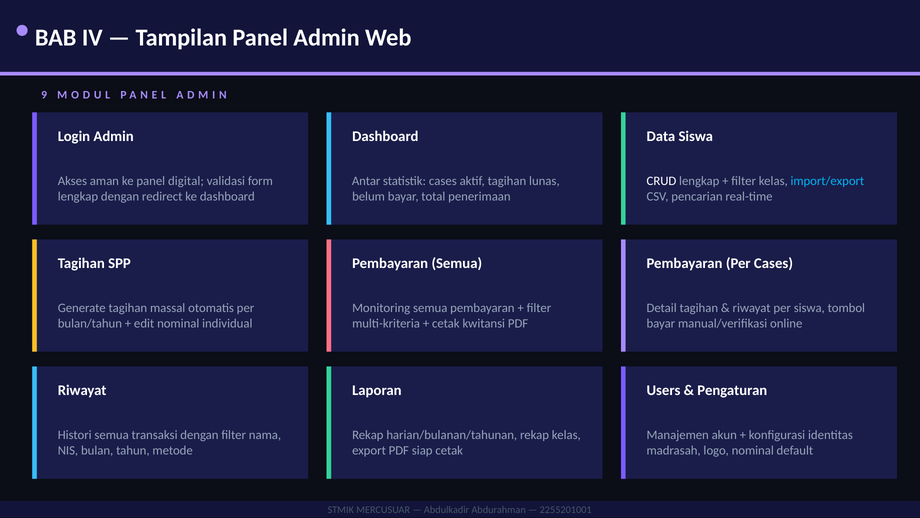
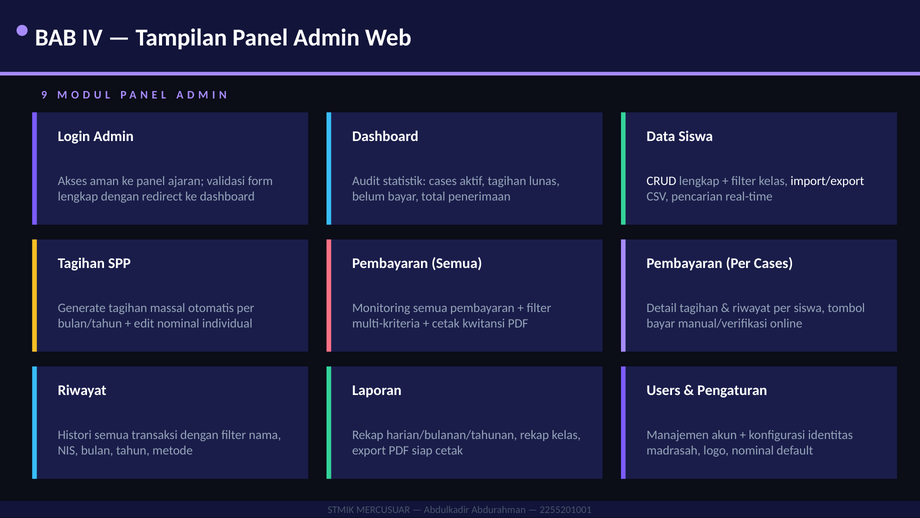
digital: digital -> ajaran (186, 181)
Antar: Antar -> Audit (366, 181)
import/export colour: light blue -> white (827, 181)
